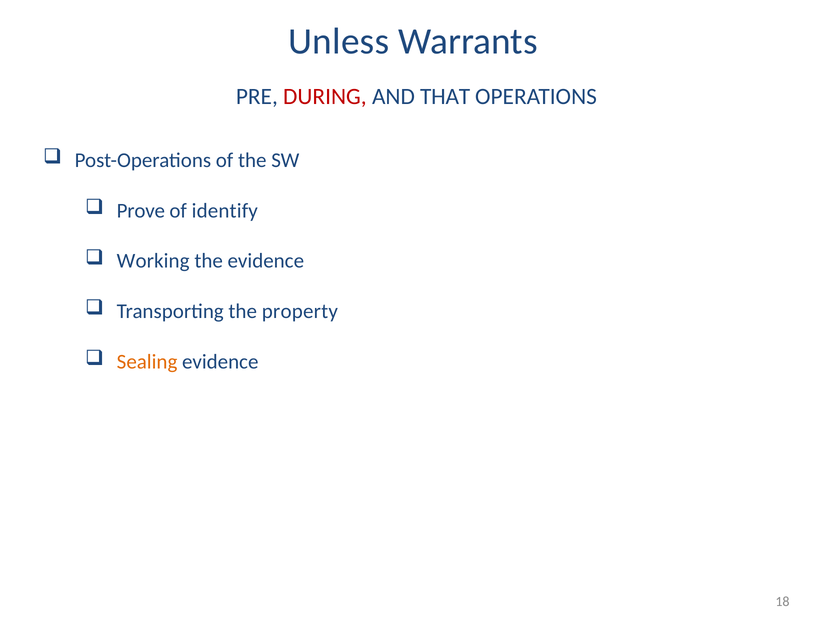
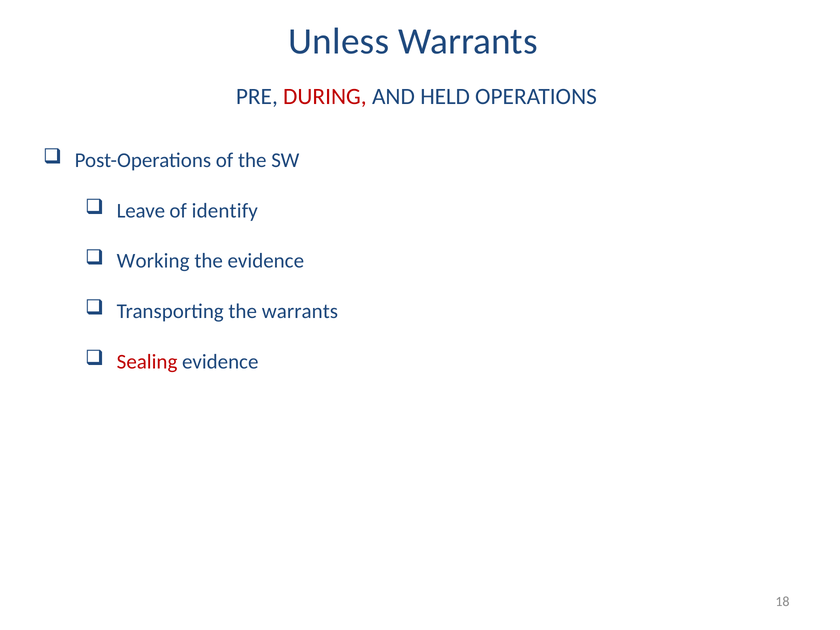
THAT: THAT -> HELD (445, 97)
Prove: Prove -> Leave (141, 211)
the property: property -> warrants (300, 311)
Sealing colour: orange -> red (147, 362)
